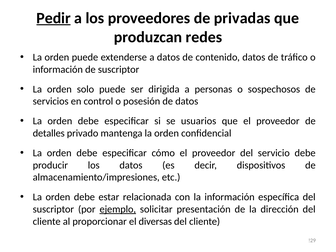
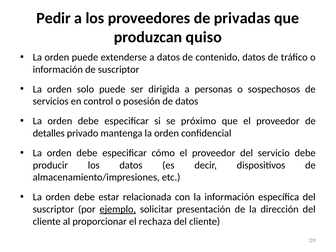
Pedir underline: present -> none (54, 18)
redes: redes -> quiso (204, 37)
usuarios: usuarios -> próximo (199, 121)
diversas: diversas -> rechaza (155, 221)
